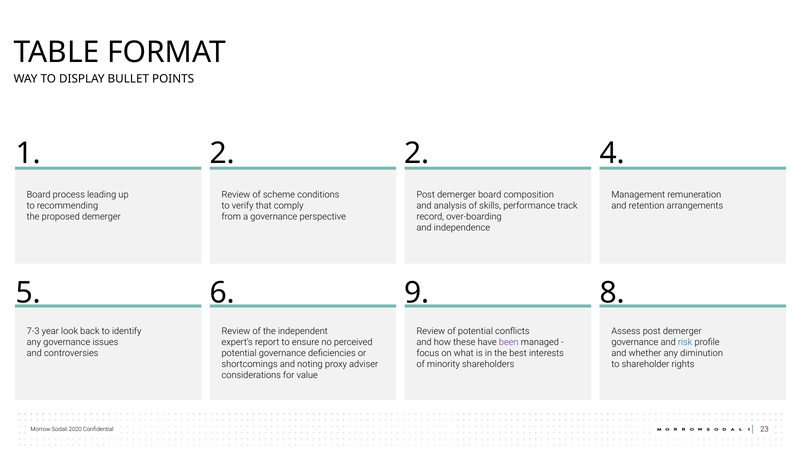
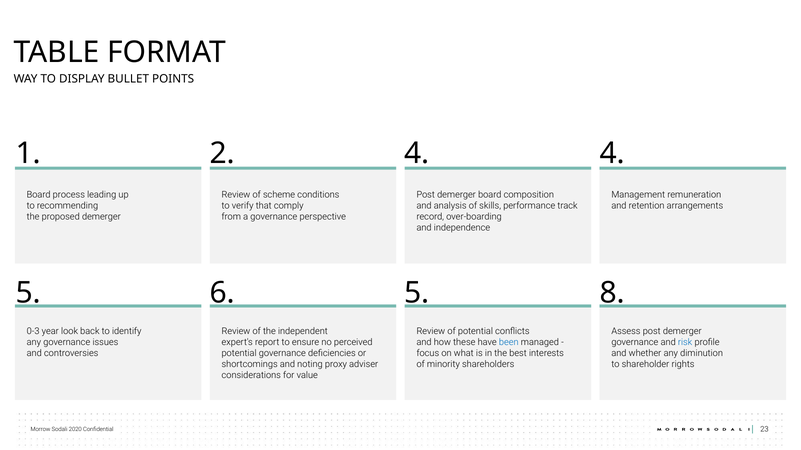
2 2: 2 -> 4 (417, 153)
6 9: 9 -> 5 (417, 293)
7-3: 7-3 -> 0-3 (33, 331)
been colour: purple -> blue (509, 342)
